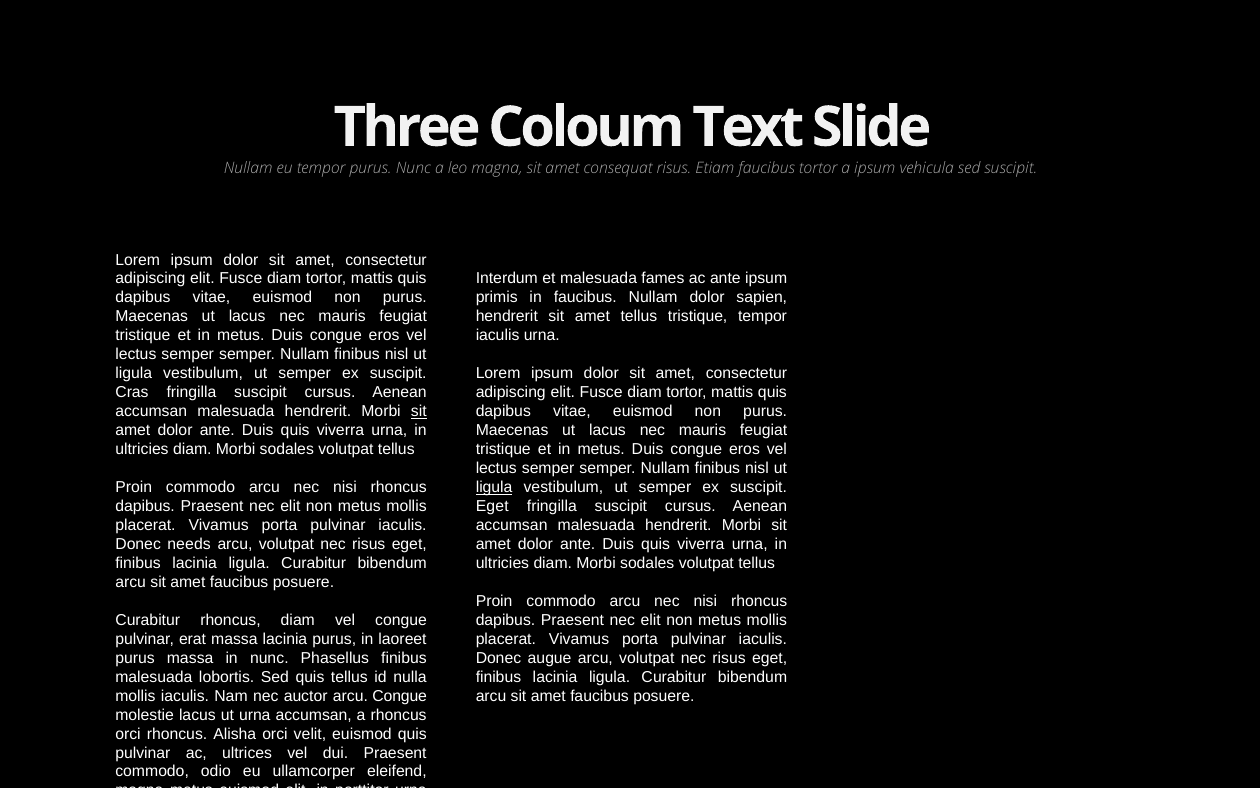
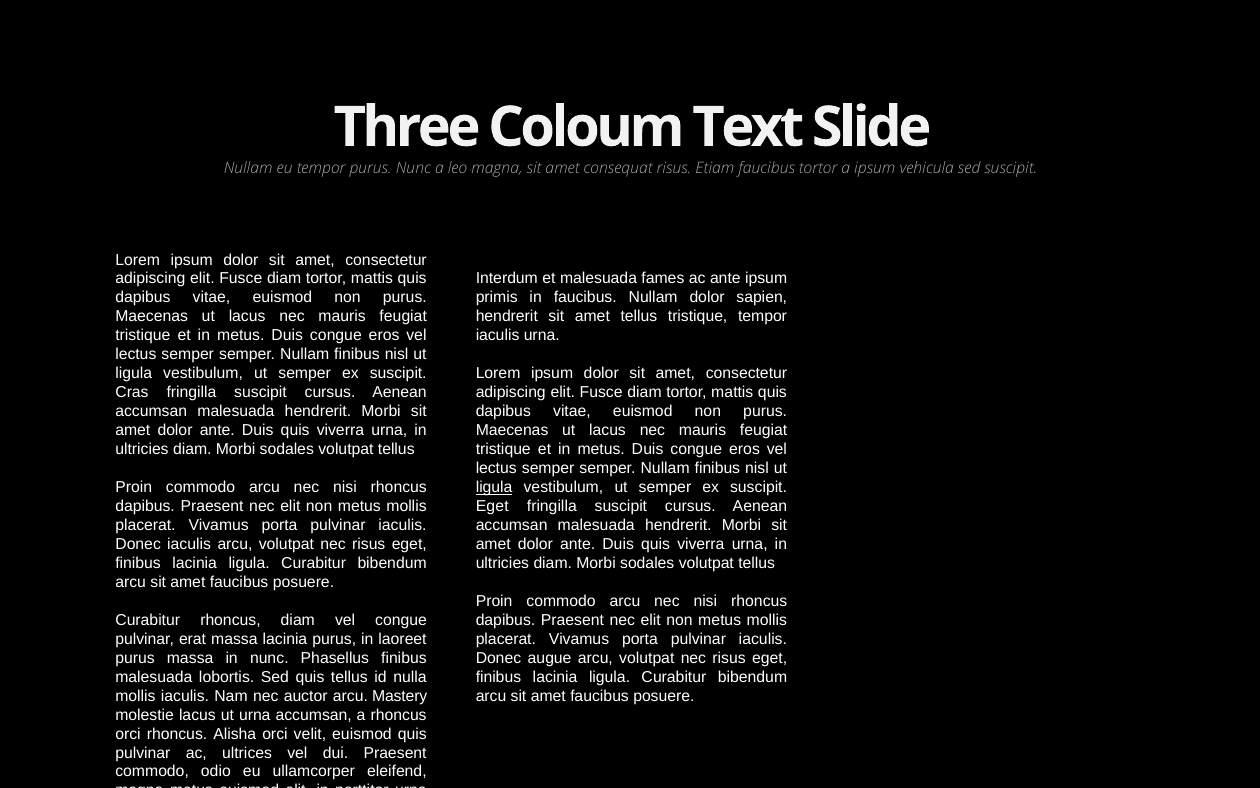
sit underline: present -> none (419, 411)
Donec needs: needs -> iaculis (189, 544)
arcu Congue: Congue -> Mastery (400, 695)
